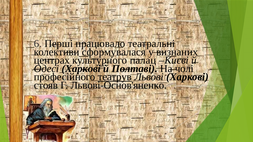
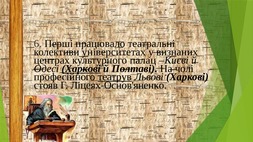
сформувалася: сформувалася -> університетах (114, 52)
Харкові underline: none -> present (81, 69)
Львові-Основ'яненко: Львові-Основ'яненко -> Ліцеях-Основ'яненко (119, 85)
